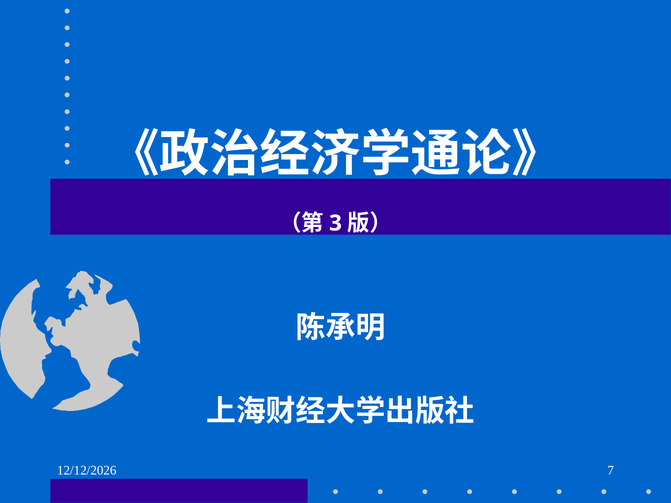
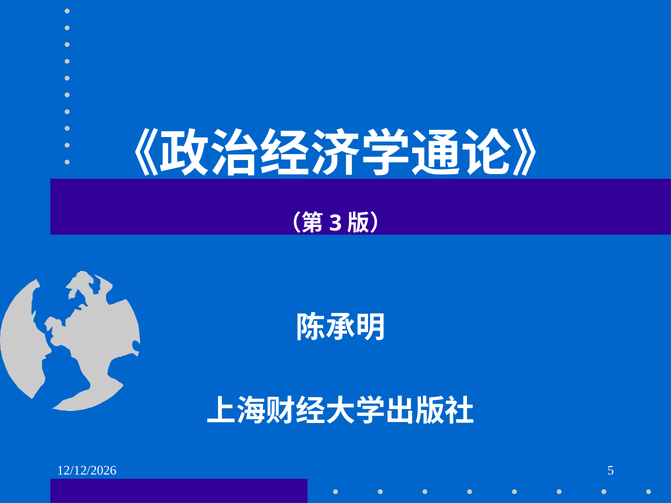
7: 7 -> 5 (611, 471)
